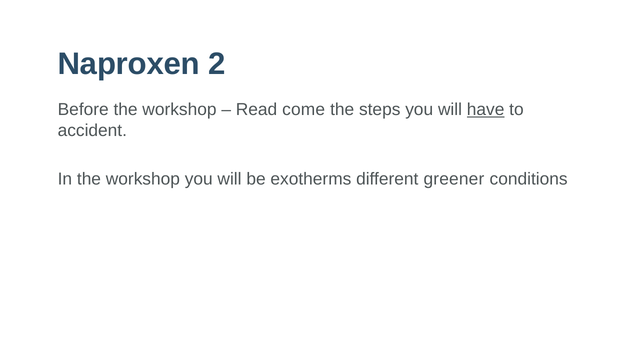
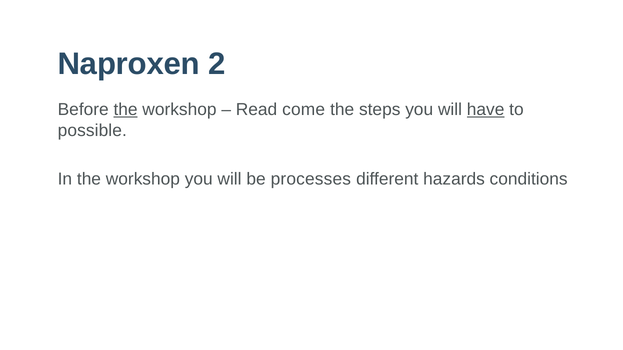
the underline: none -> present (126, 110)
accident: accident -> possible (92, 131)
exotherms: exotherms -> processes (311, 179)
greener: greener -> hazards (454, 179)
